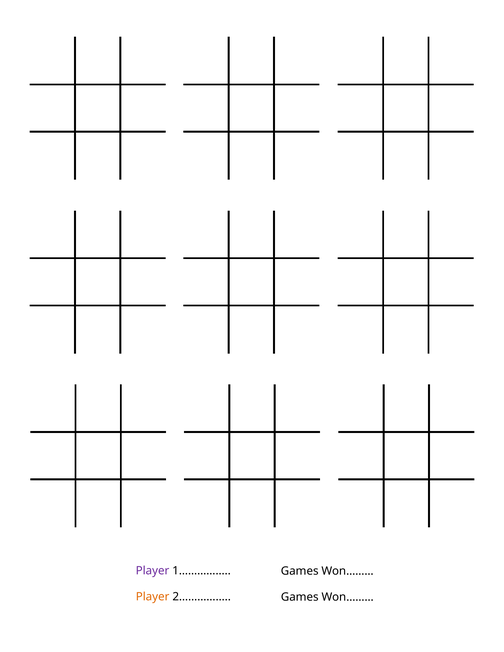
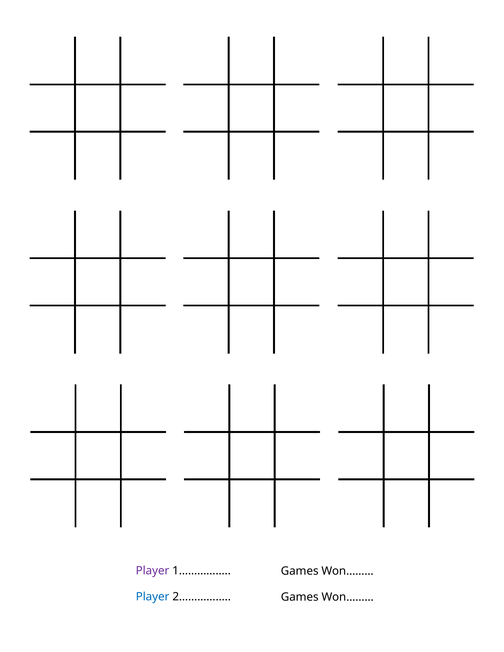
Player colour: orange -> blue (153, 597)
